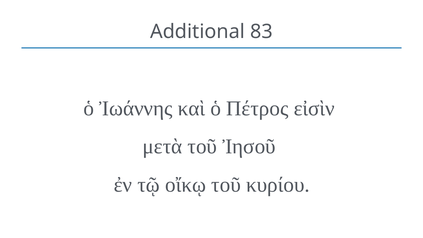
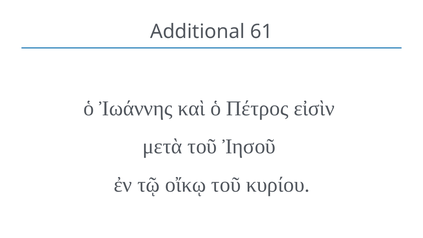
83: 83 -> 61 (261, 31)
